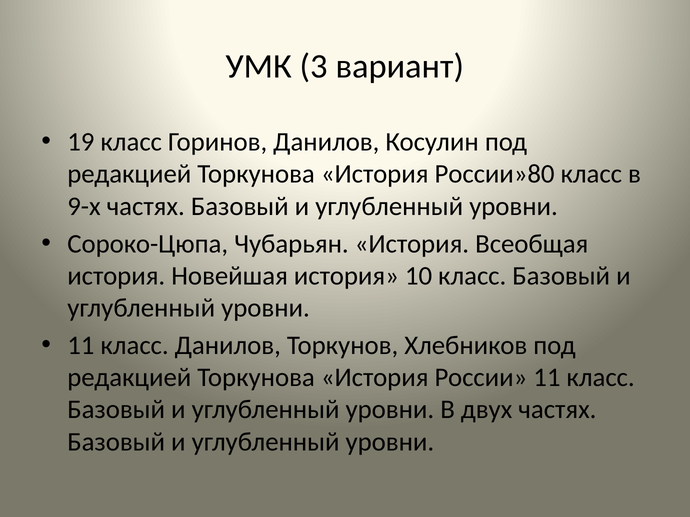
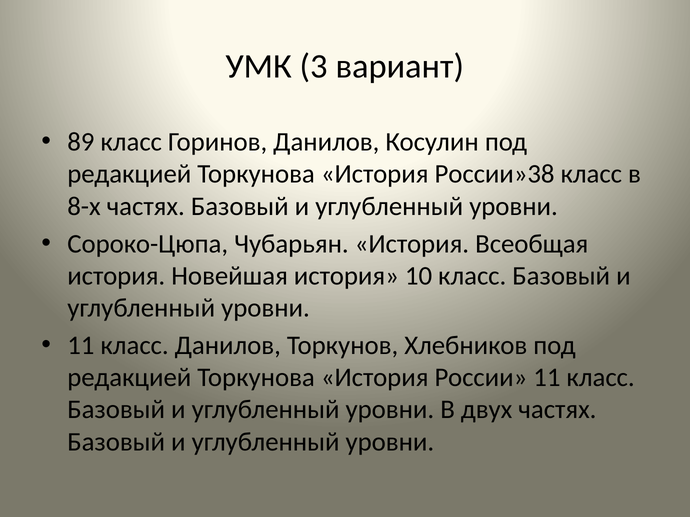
19: 19 -> 89 (81, 142)
России»80: России»80 -> России»38 (495, 174)
9-х: 9-х -> 8-х (84, 206)
